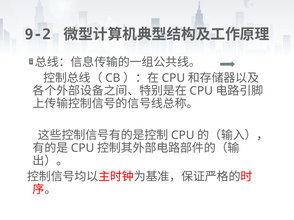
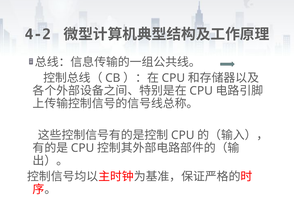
9-2: 9-2 -> 4-2 (38, 35)
